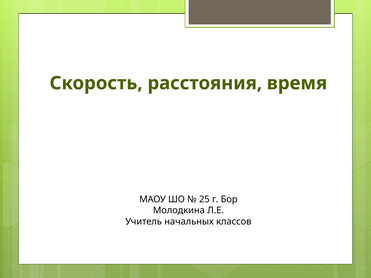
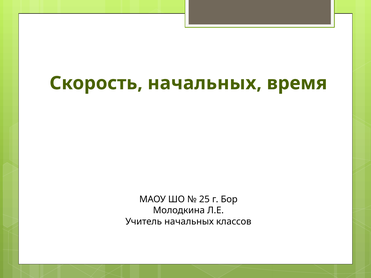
Скорость расстояния: расстояния -> начальных (205, 83)
